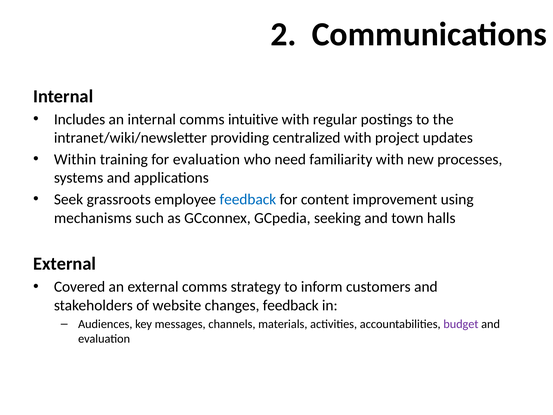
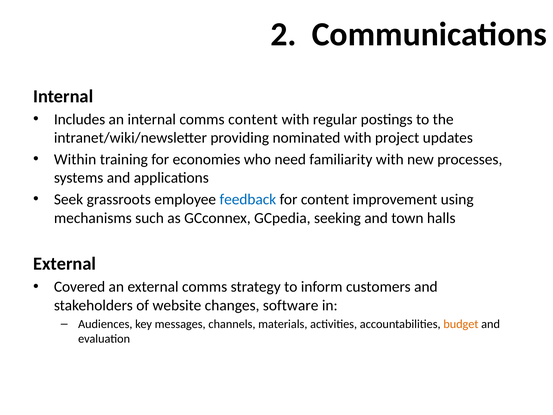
comms intuitive: intuitive -> content (253, 119)
centralized: centralized -> nominated (306, 138)
for evaluation: evaluation -> economies (207, 159)
changes feedback: feedback -> software (291, 305)
budget colour: purple -> orange (461, 324)
